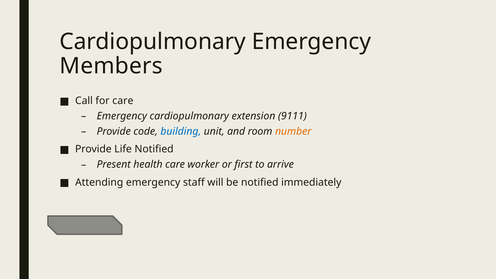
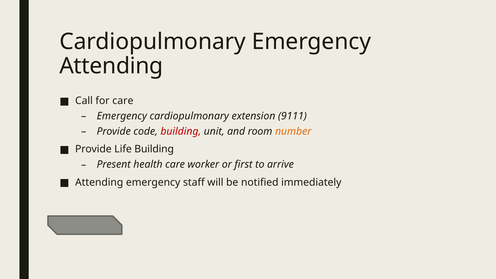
Members: Members -> Attending (111, 66)
building colour: blue -> red (181, 131)
Life Notified: Notified -> Building (154, 149)
